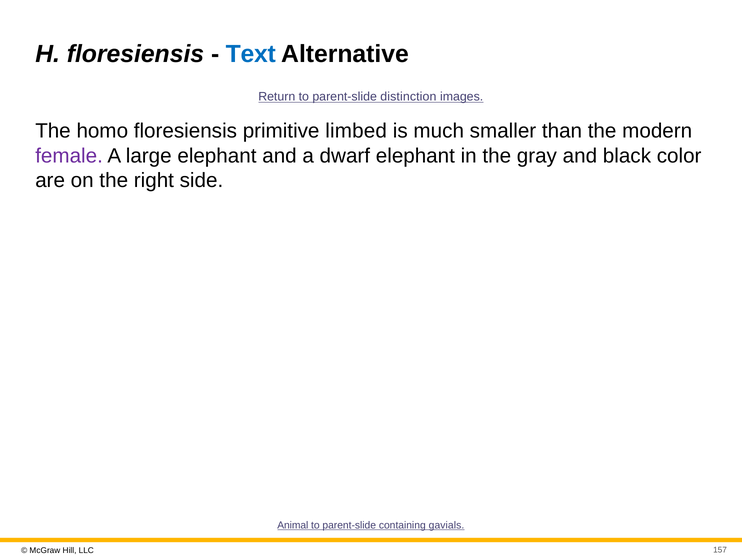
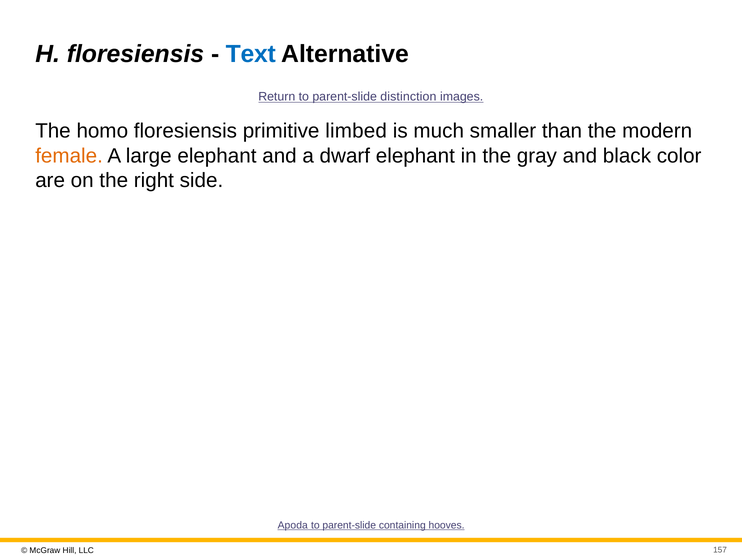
female colour: purple -> orange (69, 156)
Animal: Animal -> Apoda (293, 525)
gavials: gavials -> hooves (447, 525)
